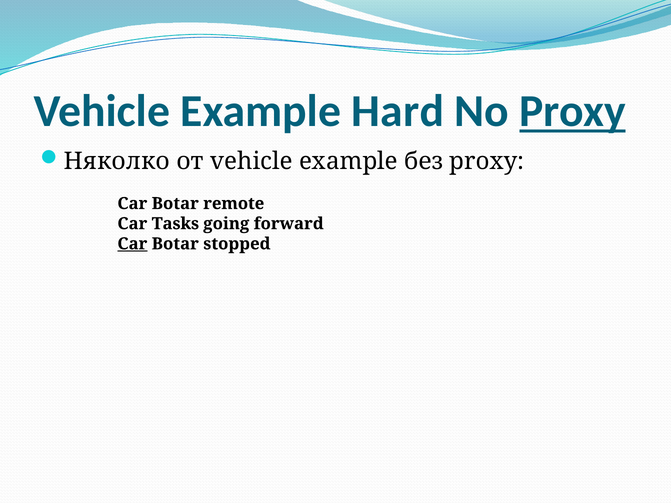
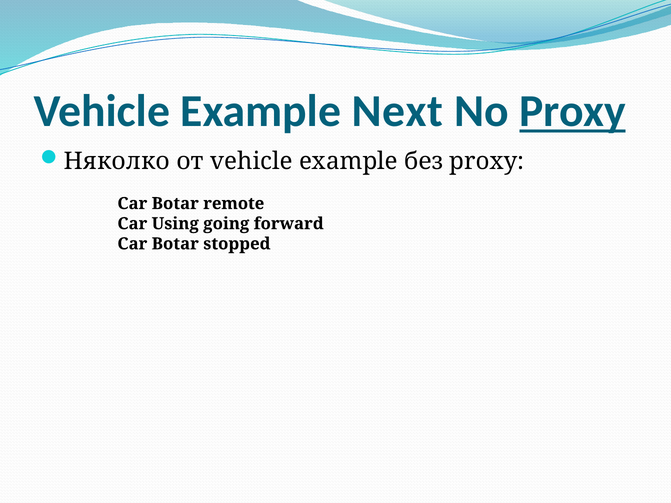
Hard: Hard -> Next (398, 111)
Tasks: Tasks -> Using (175, 224)
Car underline: present -> none (132, 244)
